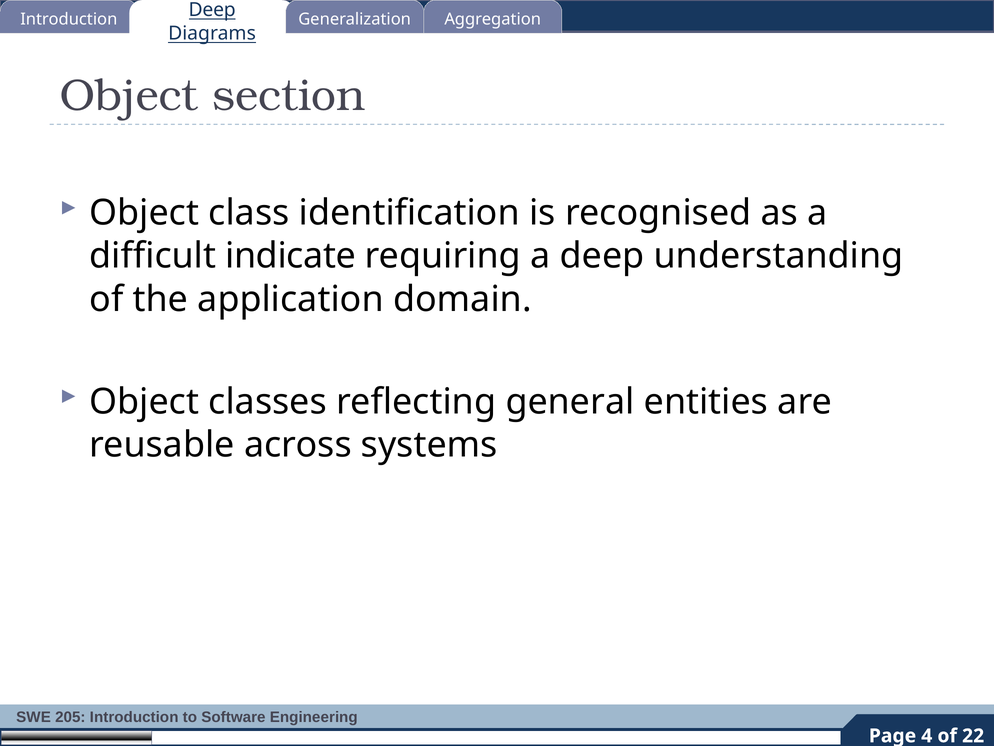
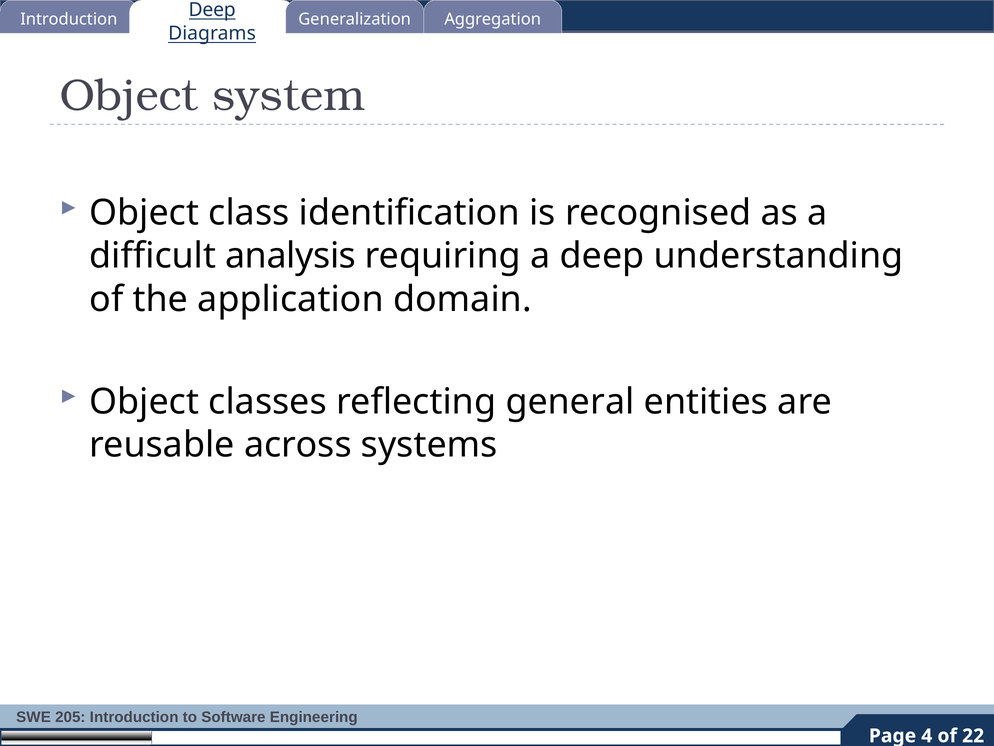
section: section -> system (289, 96)
indicate: indicate -> analysis (291, 256)
